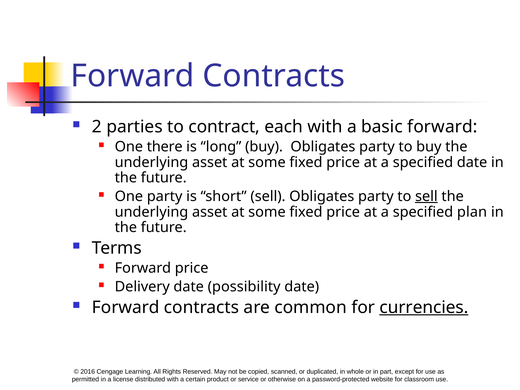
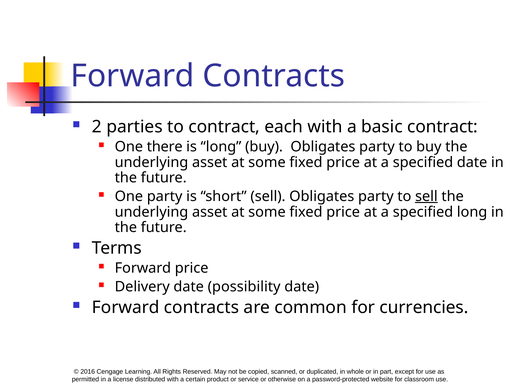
basic forward: forward -> contract (443, 127)
specified plan: plan -> long (472, 212)
currencies underline: present -> none (424, 307)
